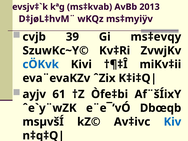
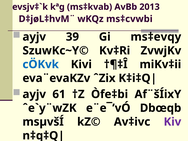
ms‡myiÿv: ms‡myiÿv -> ms‡cvwbi (129, 19)
cvjb: cvjb -> ayjv (34, 37)
Kiv colour: blue -> purple (172, 122)
